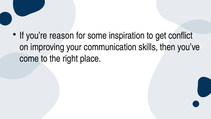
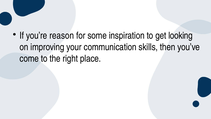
conflict: conflict -> looking (180, 35)
